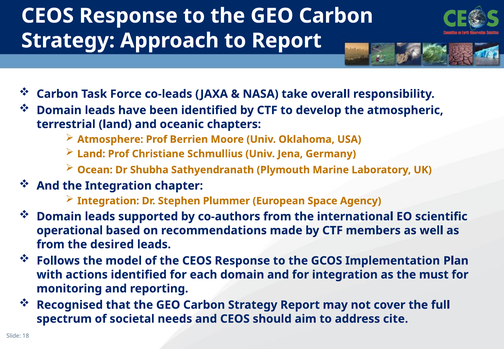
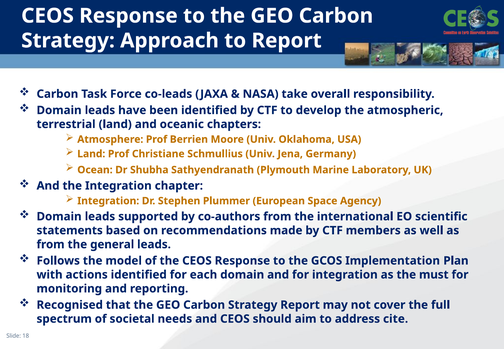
operational: operational -> statements (70, 230)
desired: desired -> general (112, 244)
